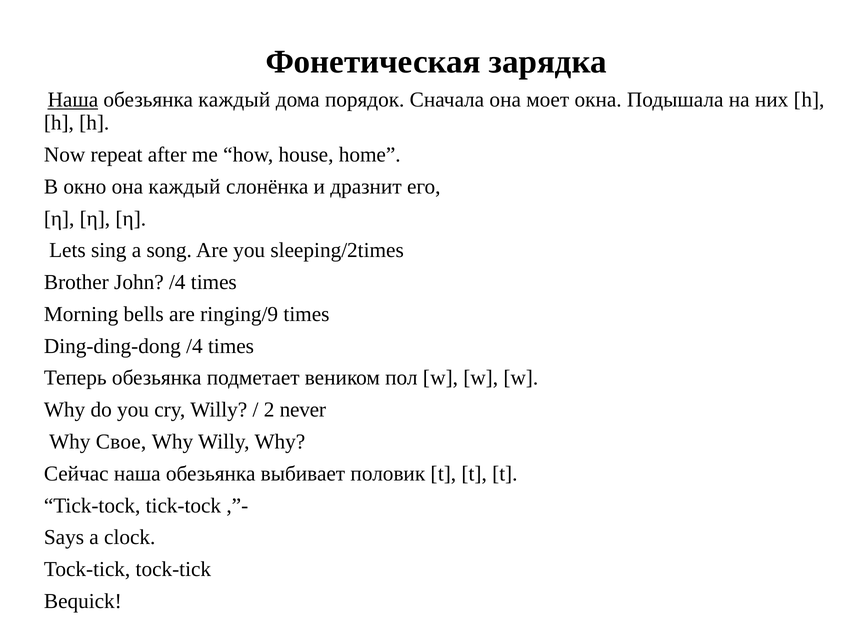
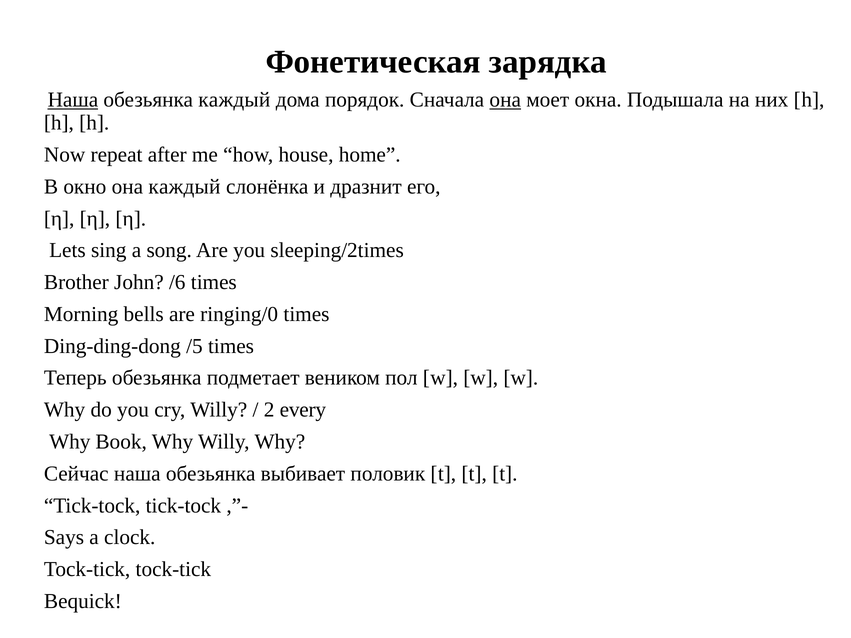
она underline: none -> present (505, 100)
John /4: /4 -> /6 (177, 282)
ringing/9: ringing/9 -> ringing/0 (239, 314)
Ding-ding-dong /4: /4 -> /5 (194, 346)
never: never -> every (303, 410)
Свое: Свое -> Book (121, 442)
